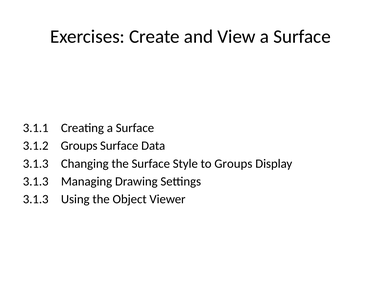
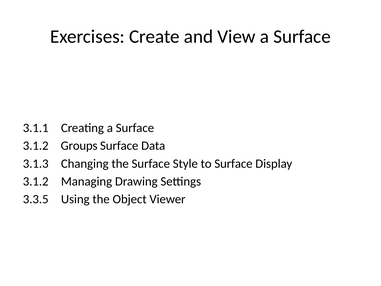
to Groups: Groups -> Surface (233, 163)
3.1.3: 3.1.3 -> 3.1.2 (36, 181)
3.1.3: 3.1.3 -> 3.3.5 (36, 199)
